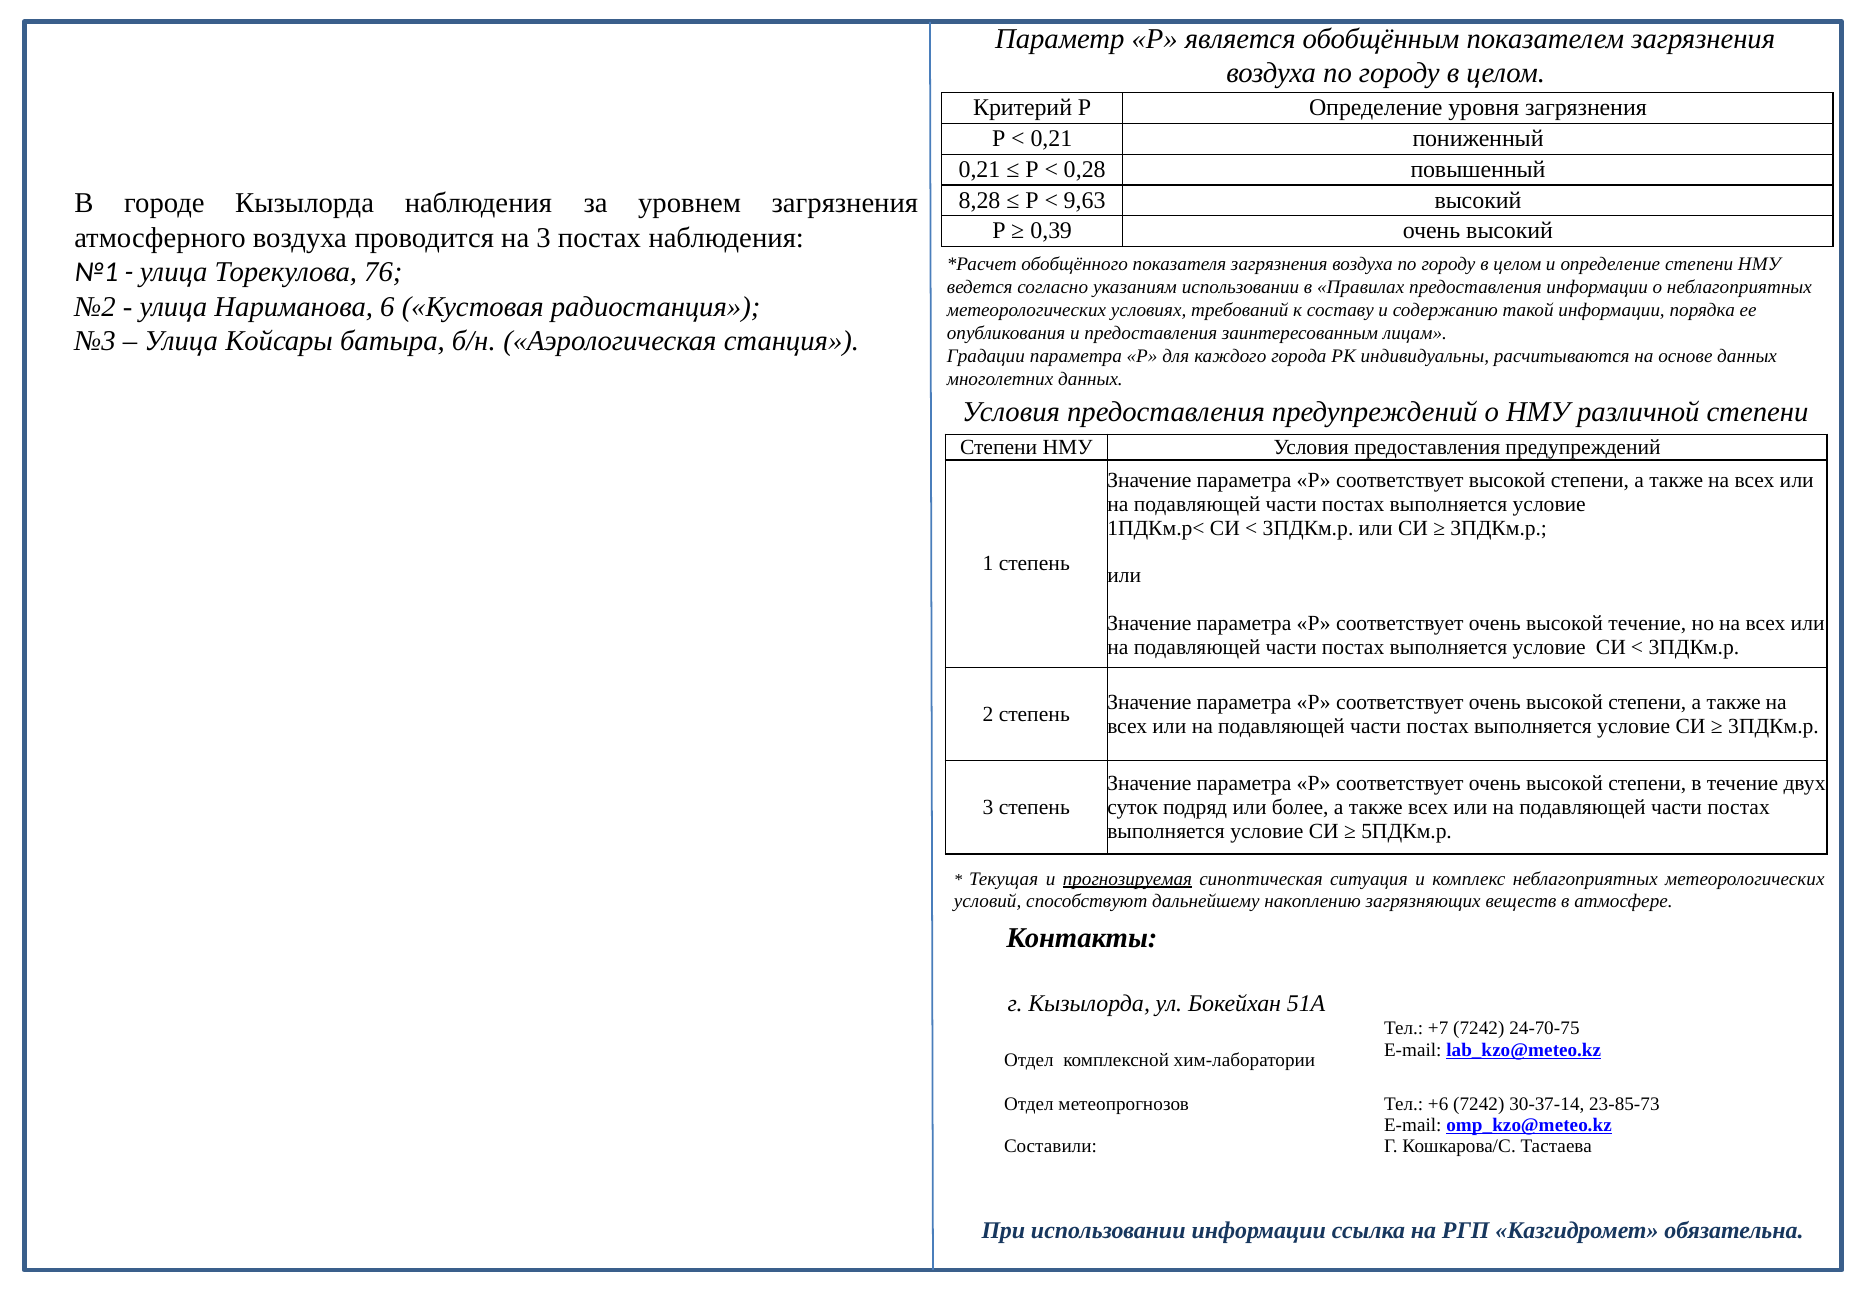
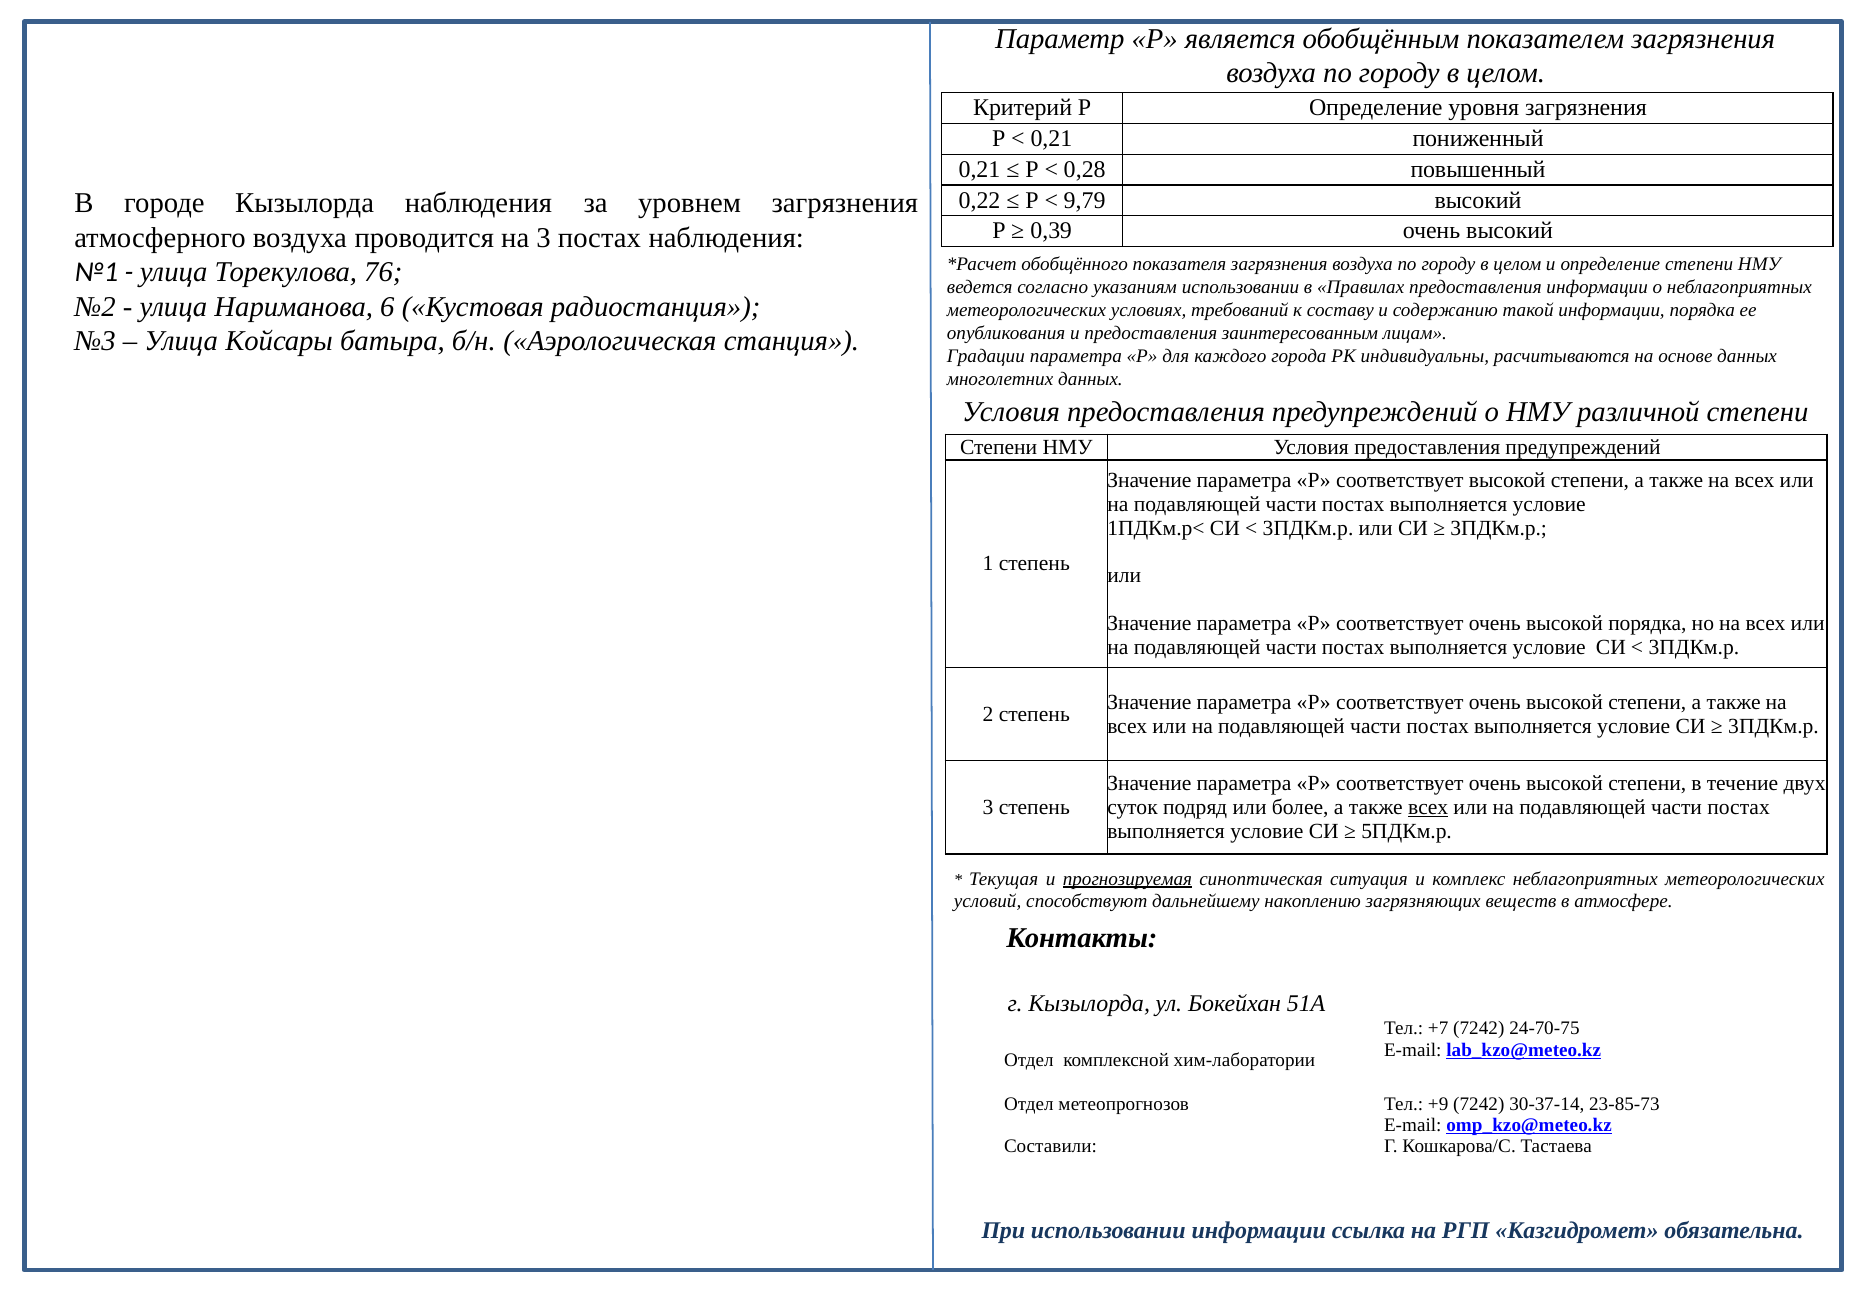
8,28: 8,28 -> 0,22 (980, 200)
9,63: 9,63 -> 9,79 (1085, 200)
высокой течение: течение -> порядка (1647, 623)
всех underline: none -> present (1428, 807)
+6: +6 -> +9 (1438, 1104)
